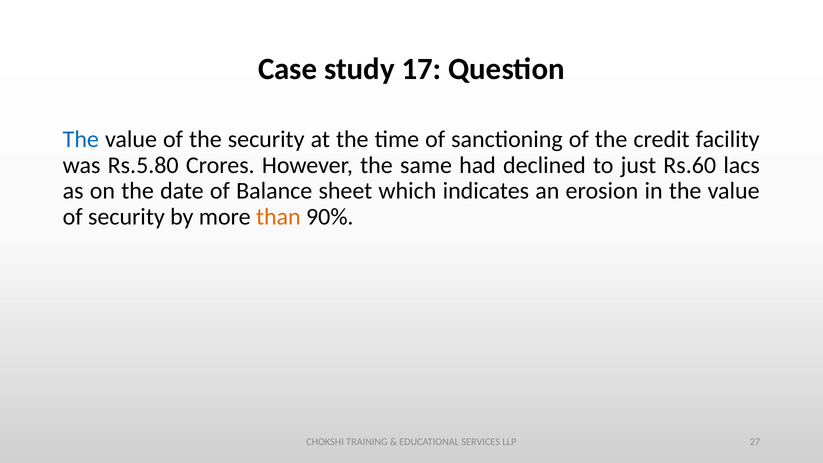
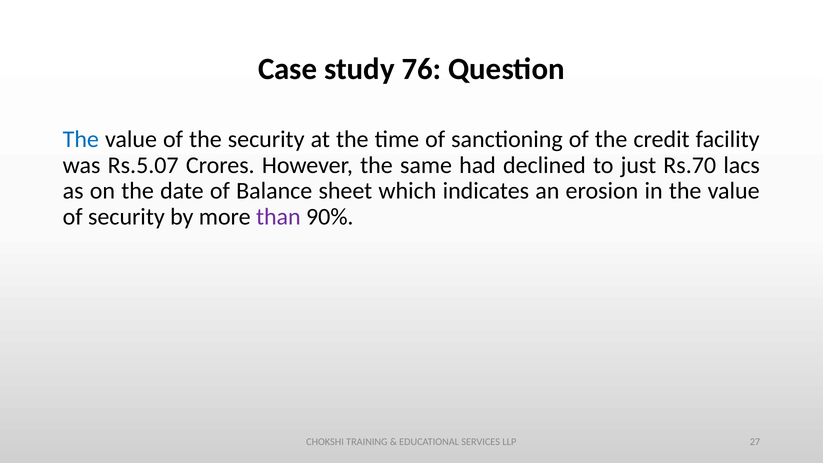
17: 17 -> 76 (421, 69)
Rs.5.80: Rs.5.80 -> Rs.5.07 (143, 165)
Rs.60: Rs.60 -> Rs.70 (690, 165)
than colour: orange -> purple (278, 217)
